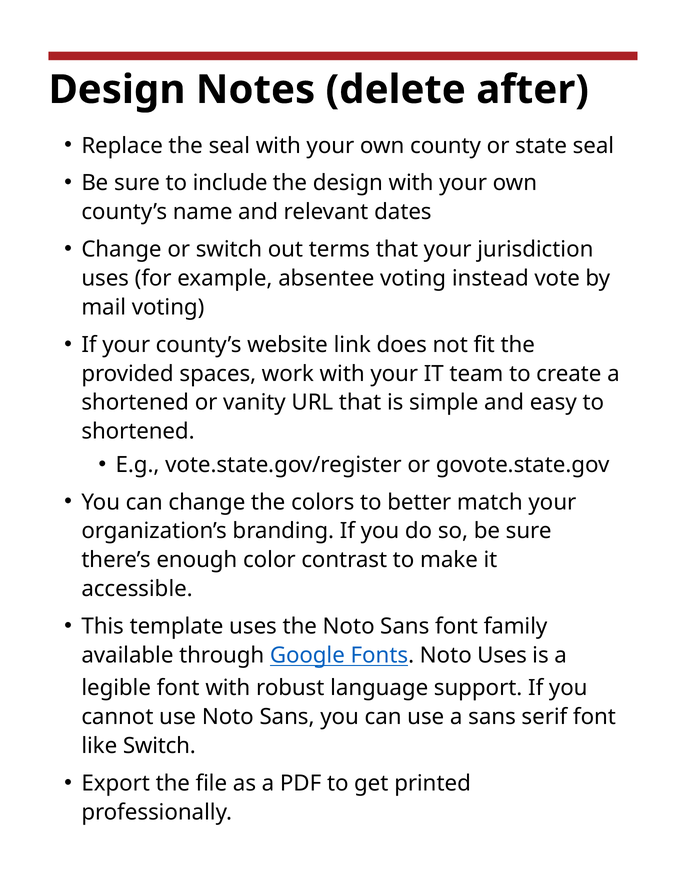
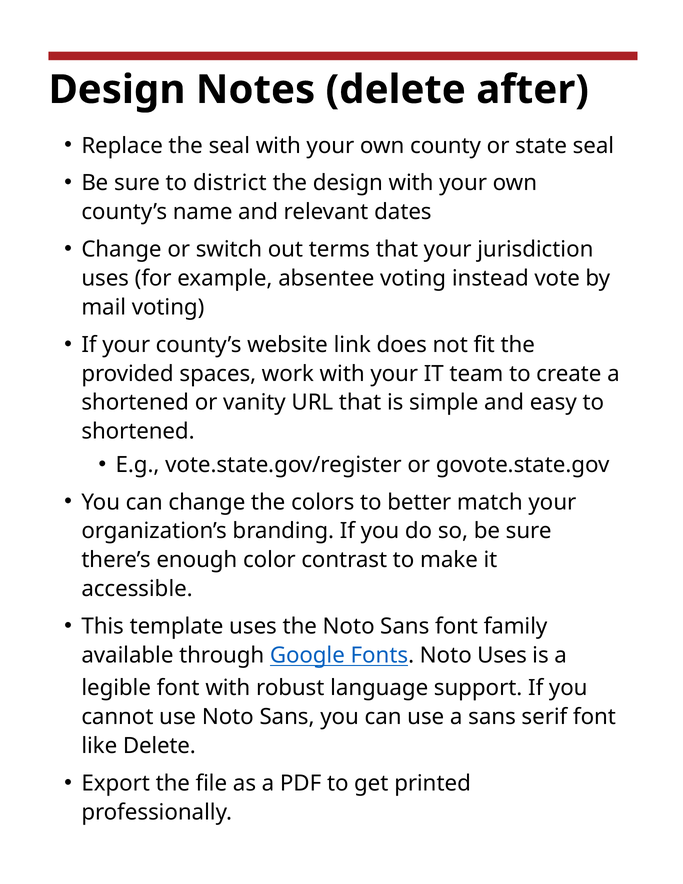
include: include -> district (230, 183)
like Switch: Switch -> Delete (159, 746)
